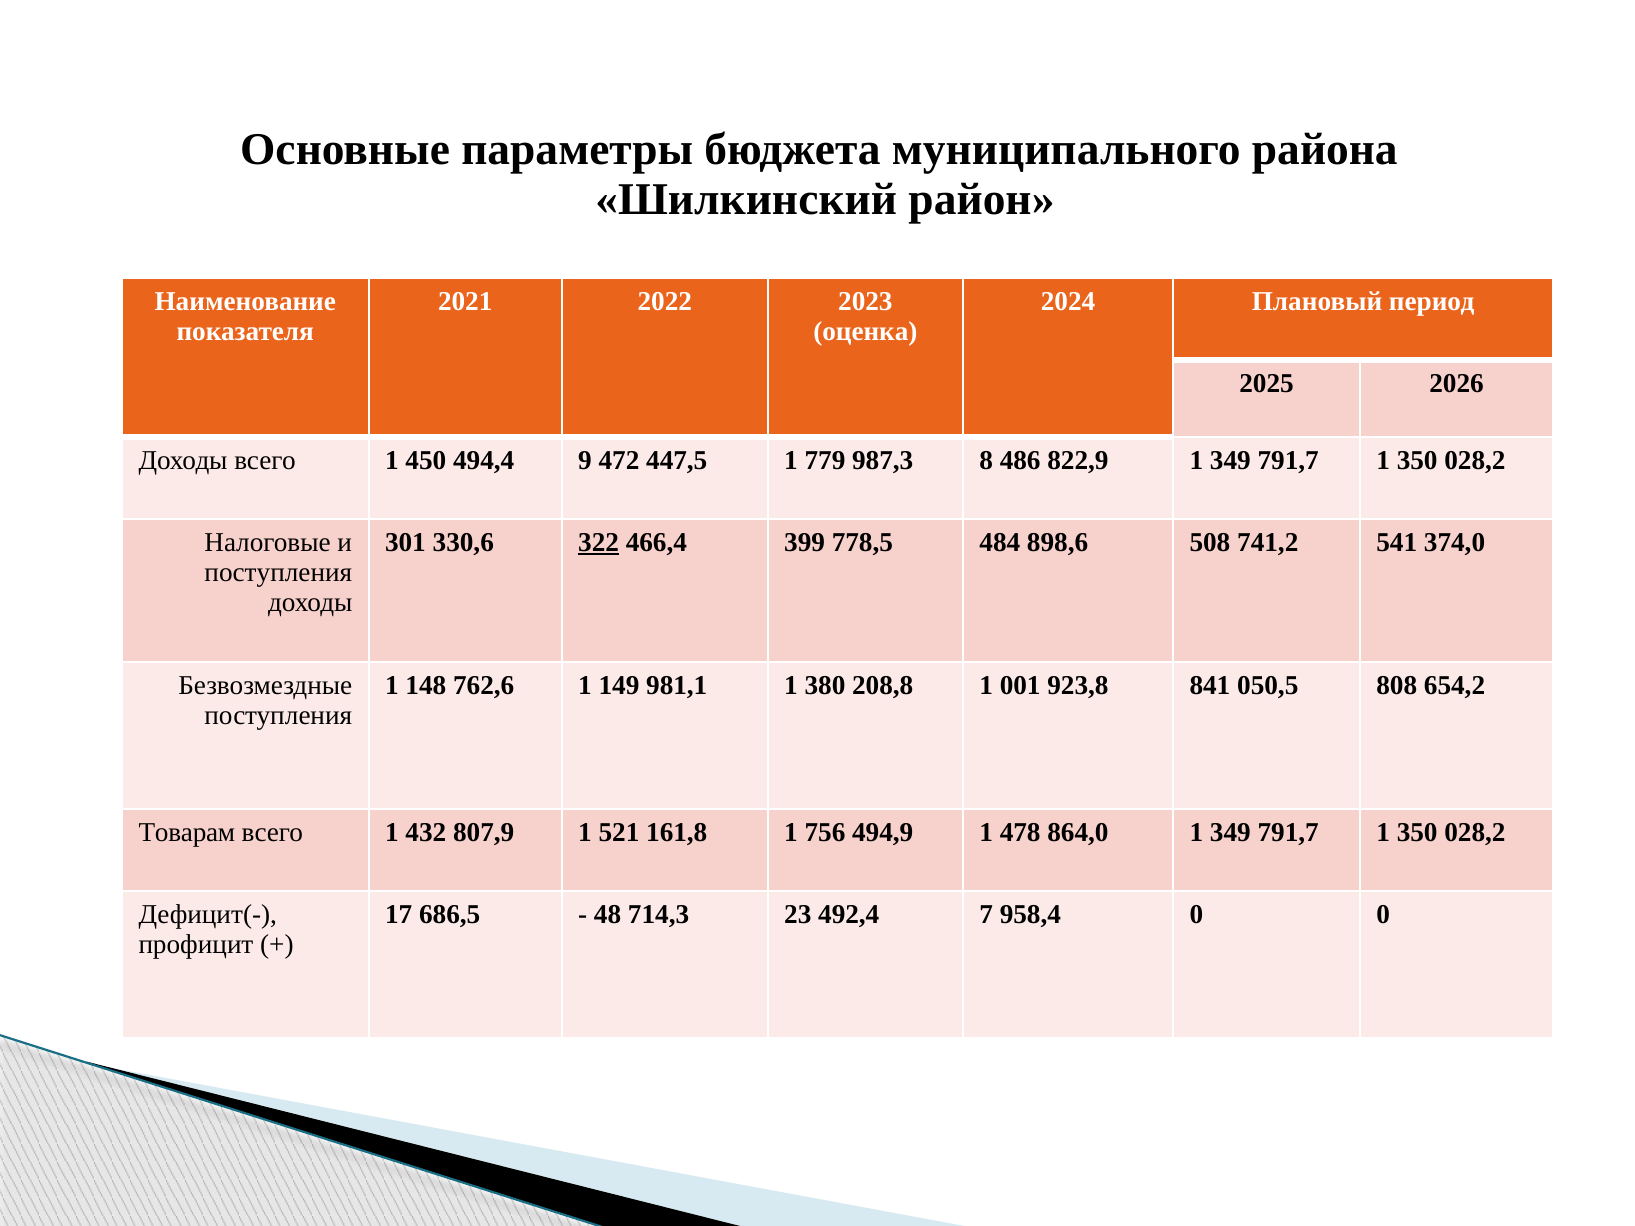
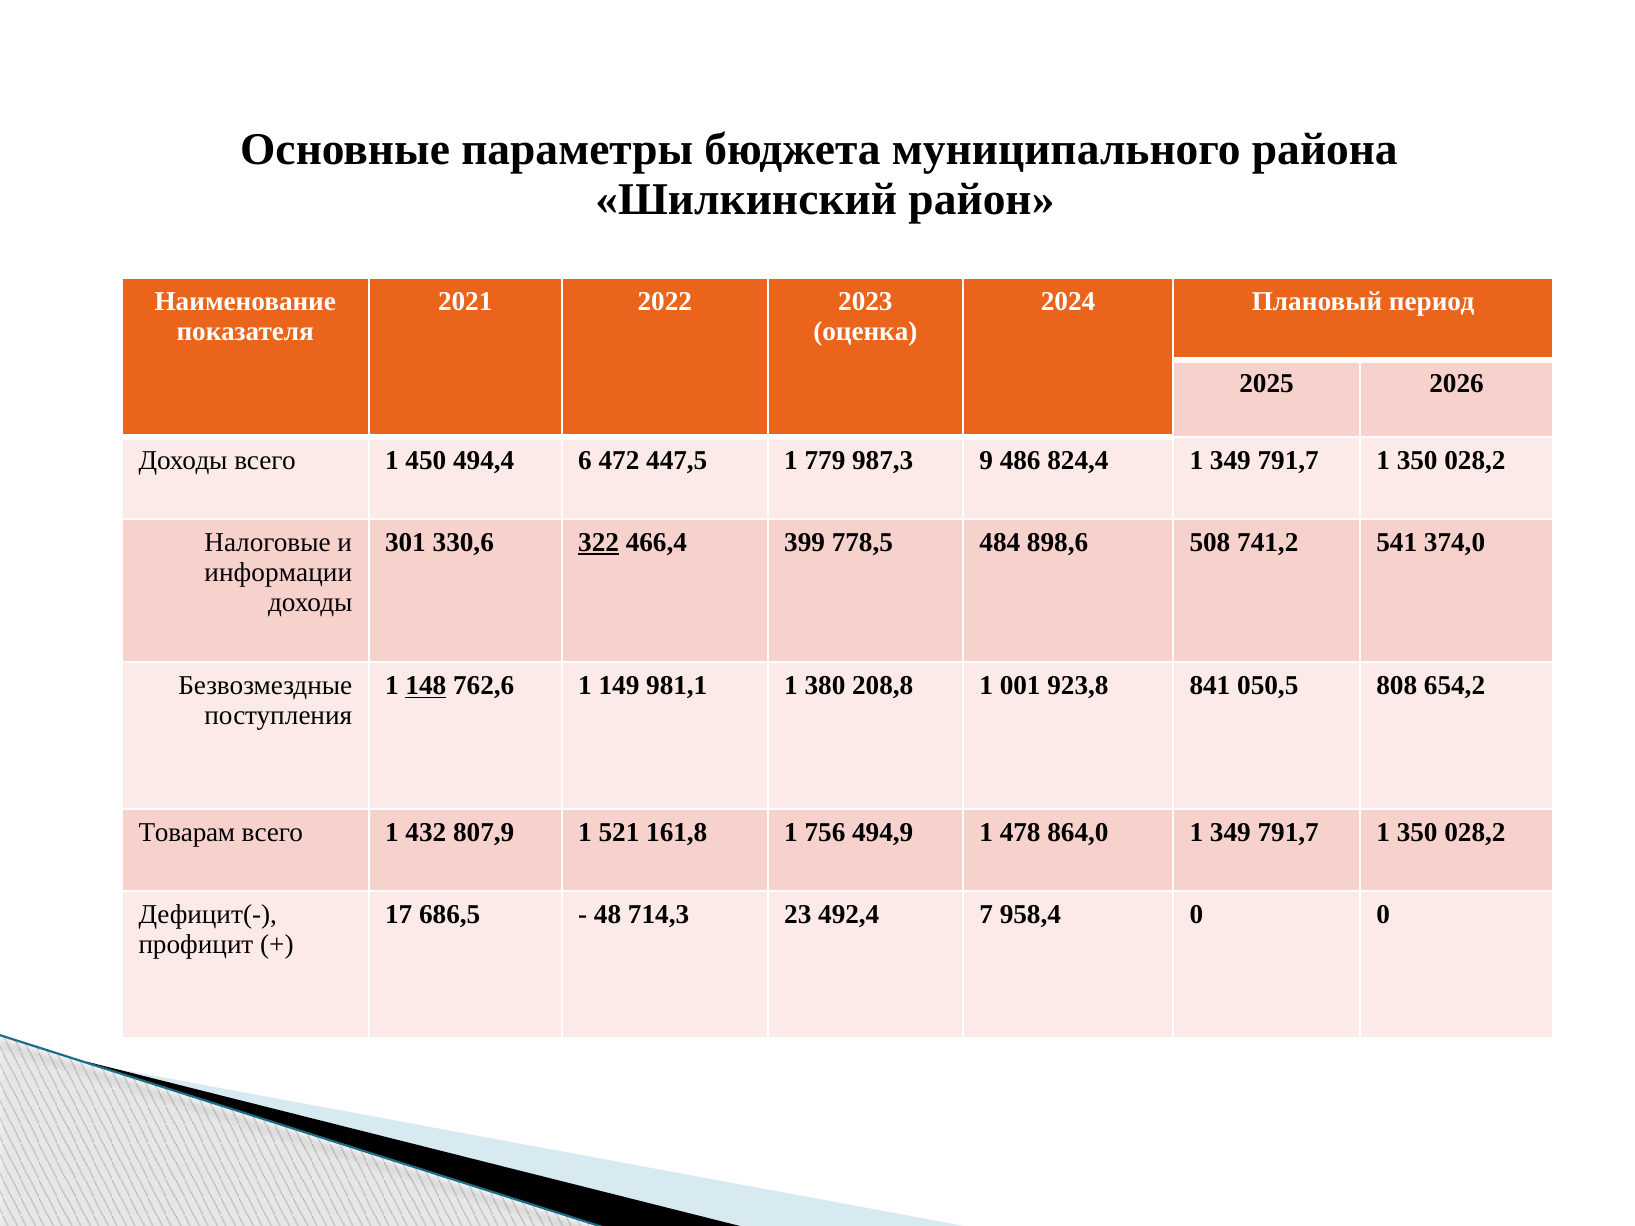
9: 9 -> 6 (585, 460)
8: 8 -> 9 (986, 460)
822,9: 822,9 -> 824,4 (1078, 460)
поступления: поступления -> информации (278, 572)
148 underline: none -> present (426, 686)
